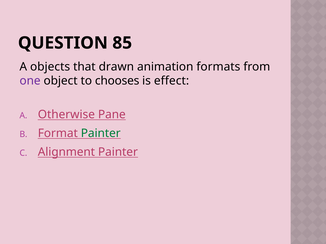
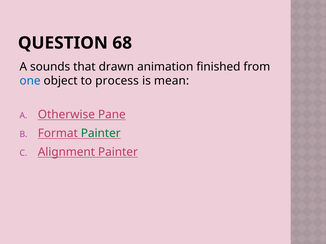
85: 85 -> 68 (122, 43)
objects: objects -> sounds (50, 67)
formats: formats -> finished (218, 67)
one colour: purple -> blue (30, 81)
chooses: chooses -> process (117, 81)
effect: effect -> mean (172, 81)
